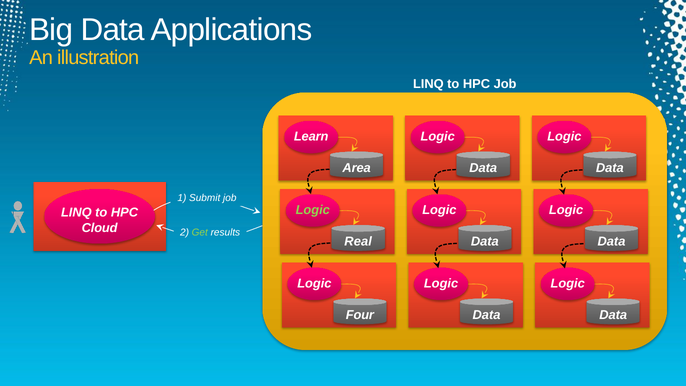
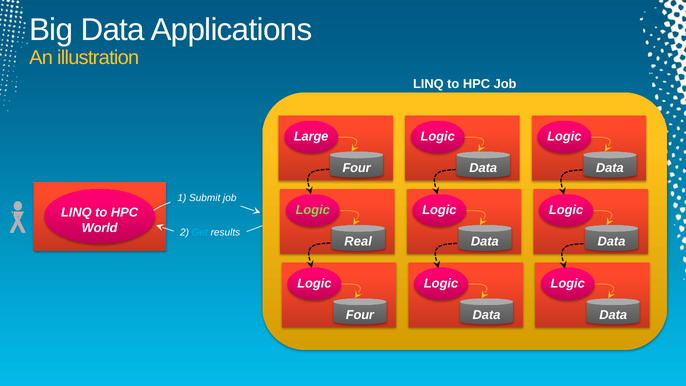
Learn: Learn -> Large (311, 137)
Area: Area -> Four (357, 168)
Cloud: Cloud -> World (100, 228)
Get colour: light green -> light blue (200, 233)
